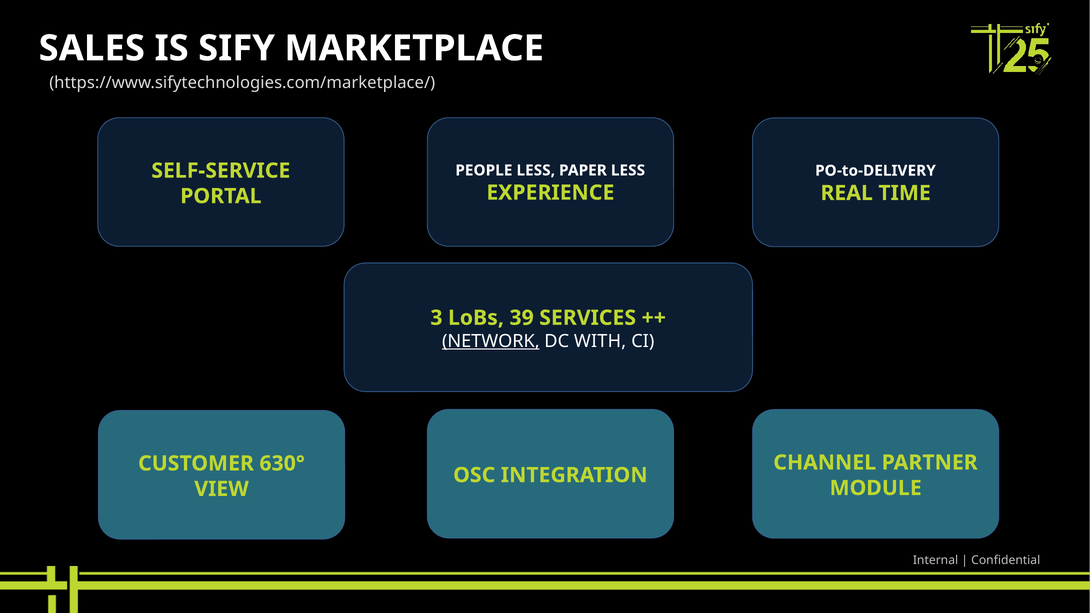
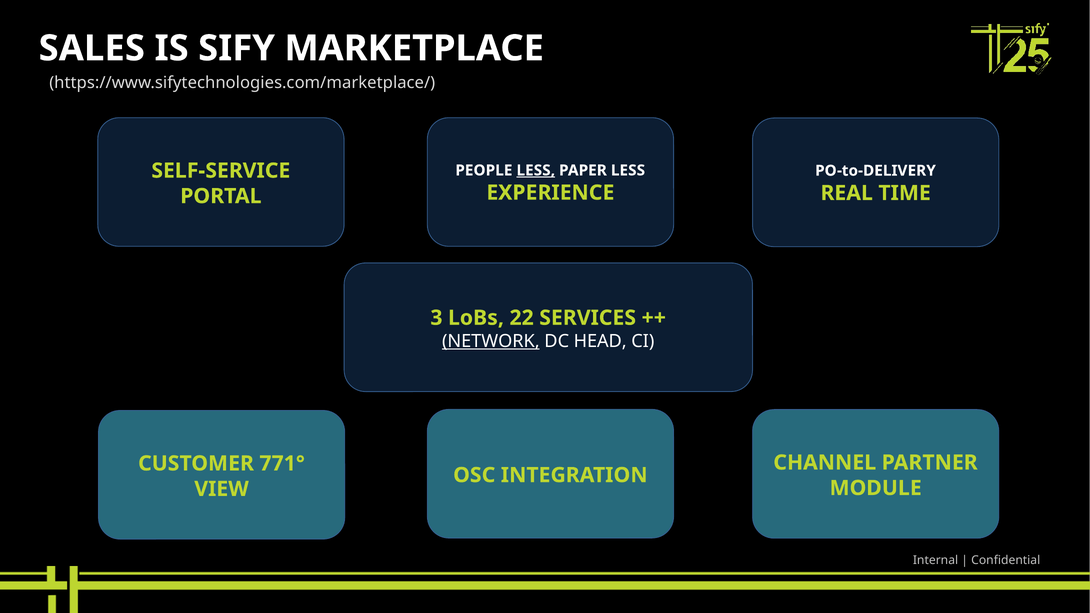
LESS underline: none -> present (536, 170)
39: 39 -> 22 (522, 318)
WITH: WITH -> HEAD (600, 341)
630°: 630° -> 771° (282, 464)
